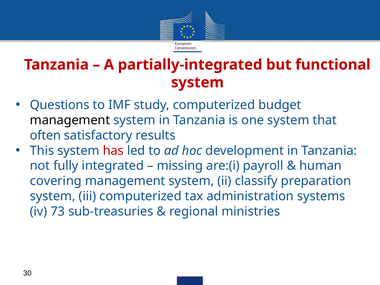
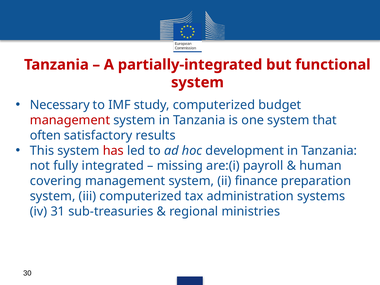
Questions: Questions -> Necessary (60, 105)
management colour: black -> red (70, 120)
classify: classify -> finance (256, 181)
73: 73 -> 31 (58, 211)
